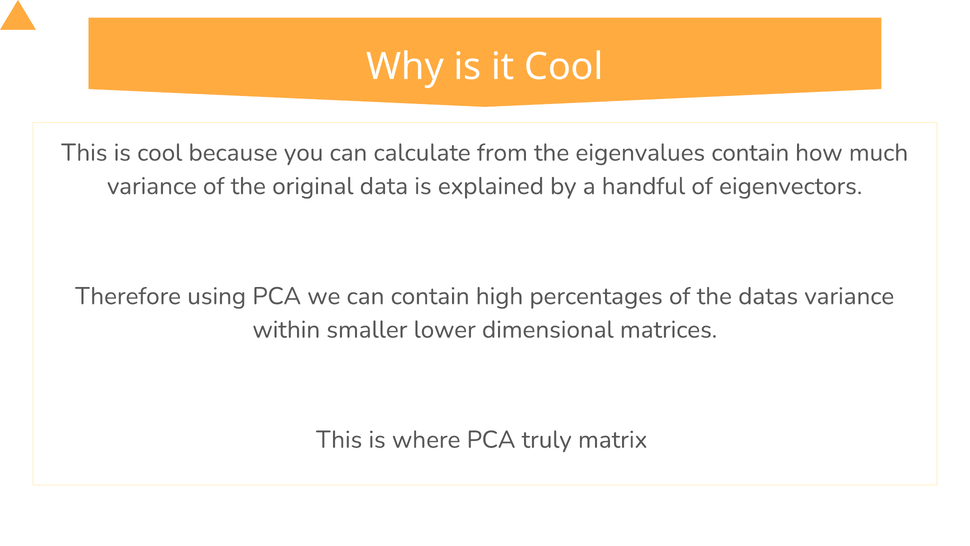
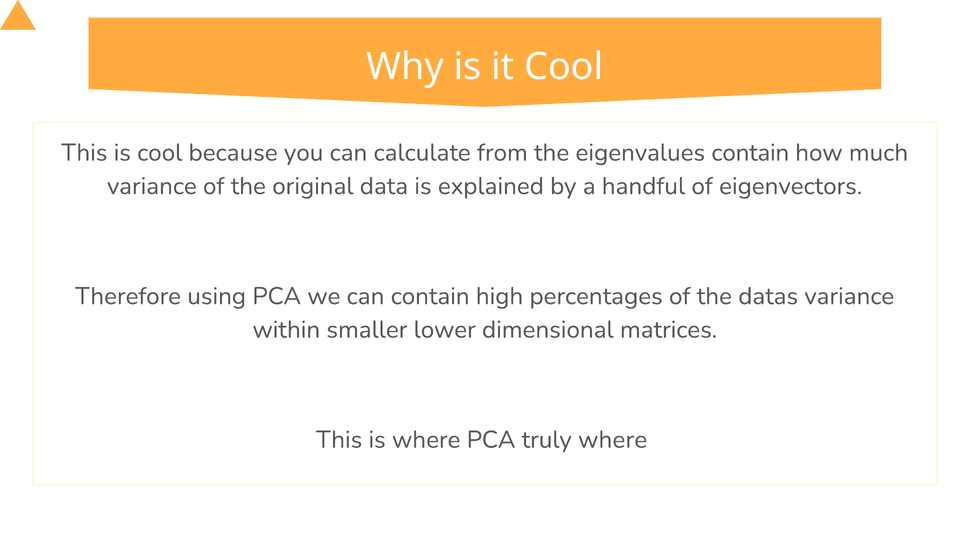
truly matrix: matrix -> where (613, 439)
